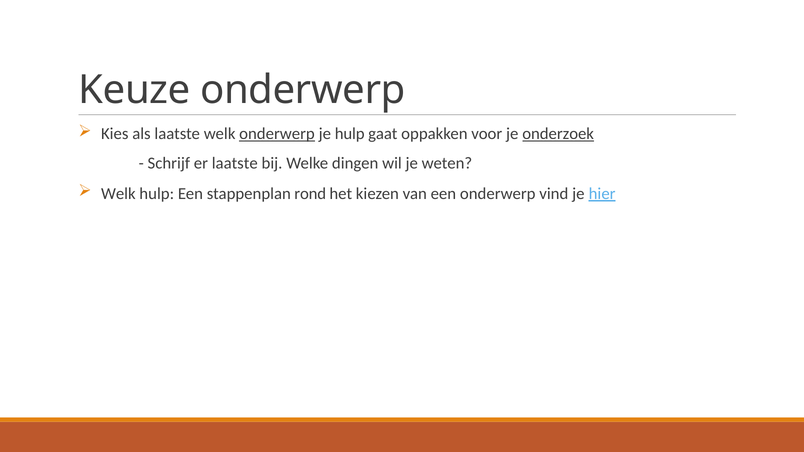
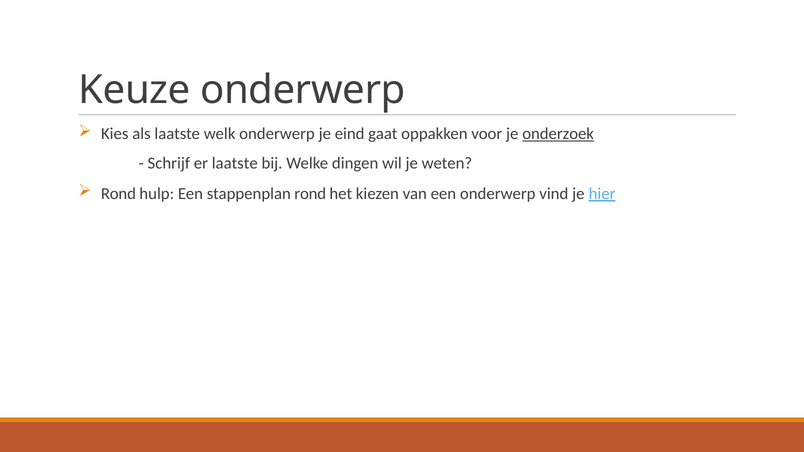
onderwerp underline: present -> none (277, 134)
je hulp: hulp -> eind (350, 134)
Welk: Welk -> Rond (118, 194)
